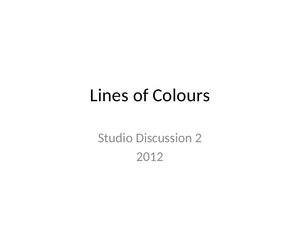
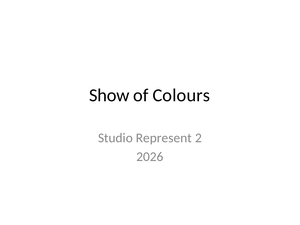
Lines: Lines -> Show (109, 95)
Discussion: Discussion -> Represent (164, 138)
2012: 2012 -> 2026 (150, 157)
